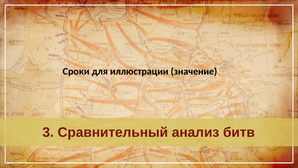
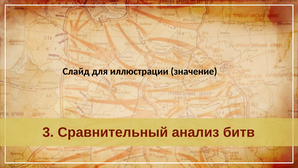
Сроки: Сроки -> Слайд (76, 71)
